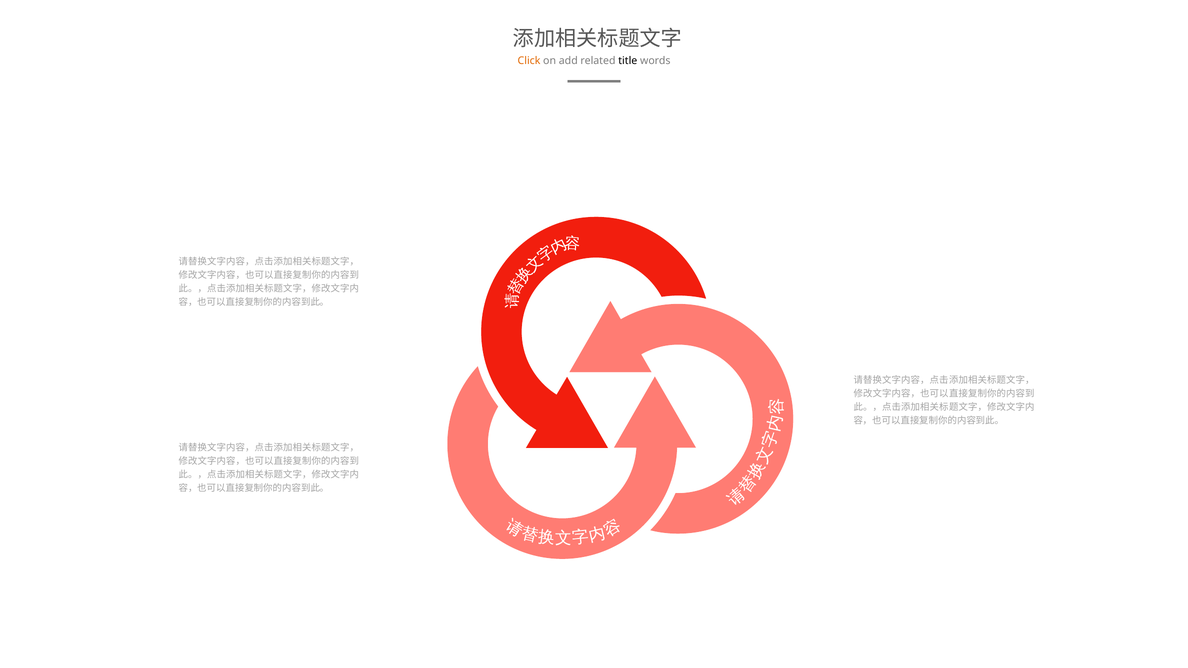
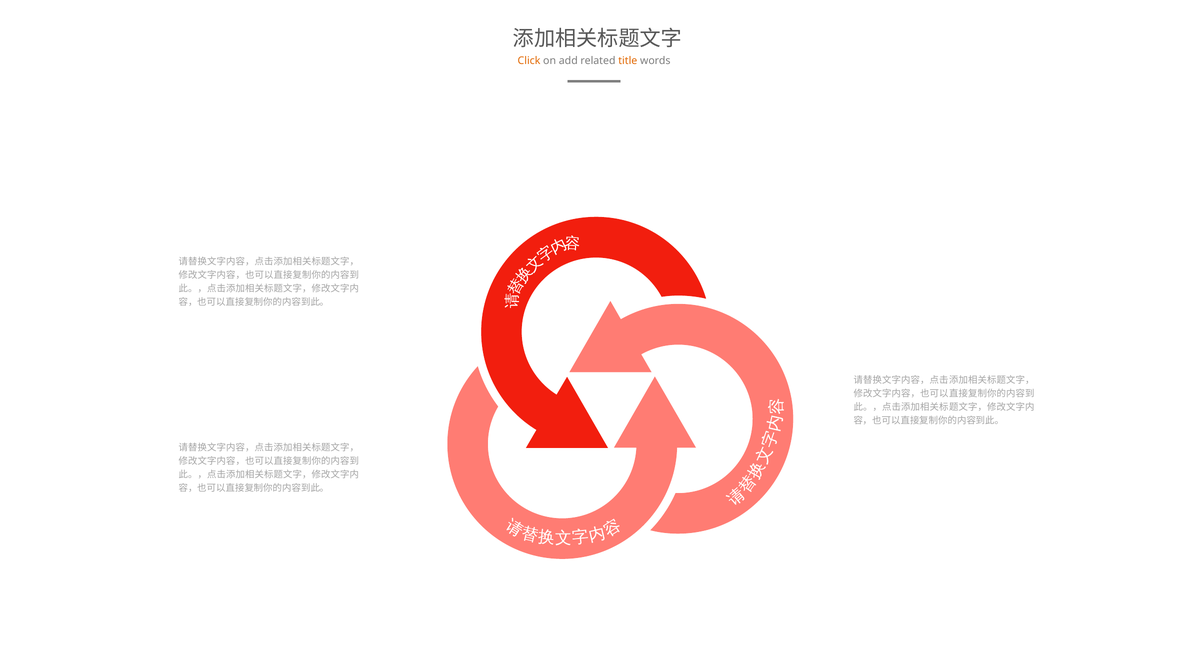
title colour: black -> orange (628, 61)
